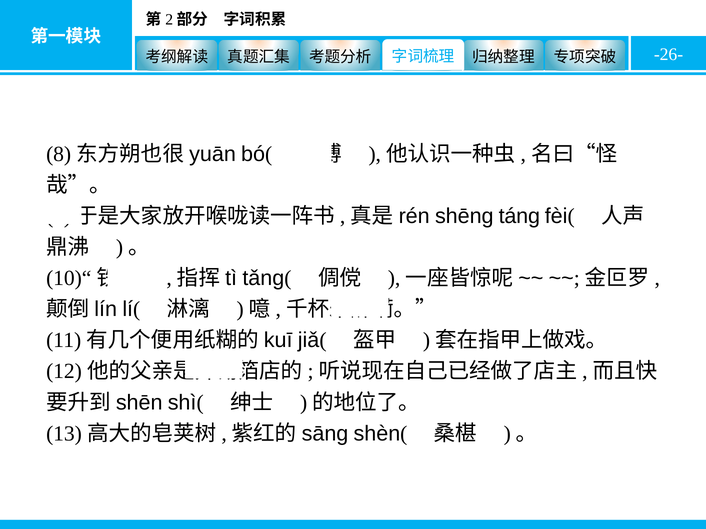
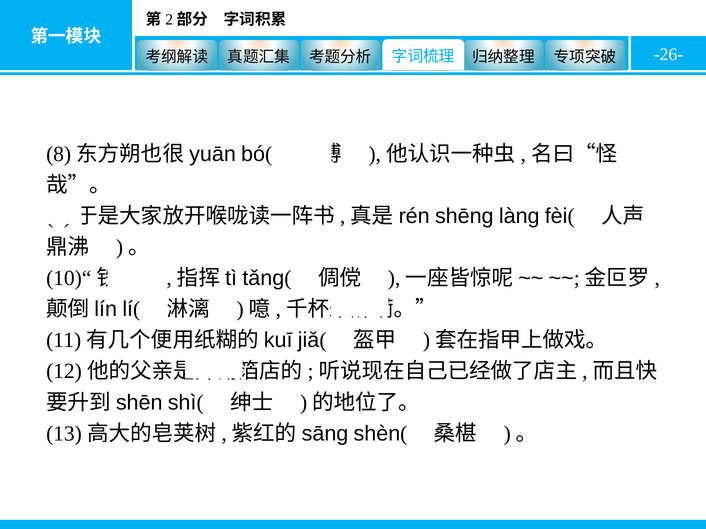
táng: táng -> làng (519, 216)
